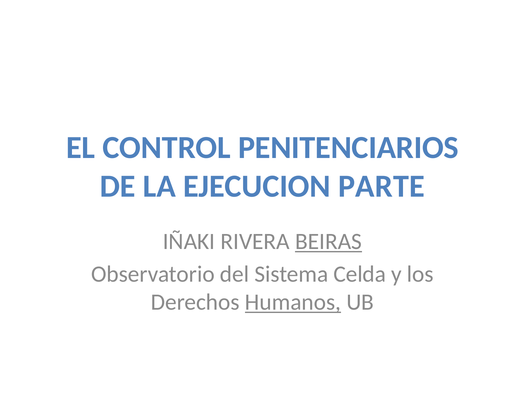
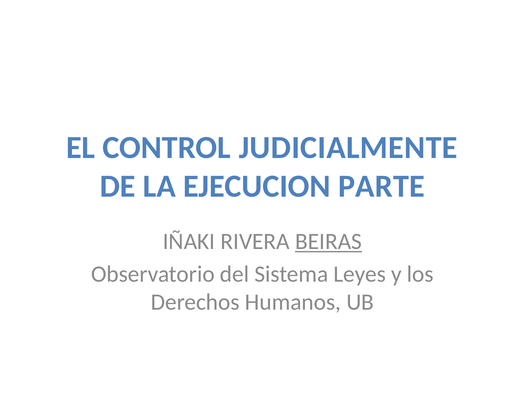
PENITENCIARIOS: PENITENCIARIOS -> JUDICIALMENTE (348, 148)
Celda: Celda -> Leyes (360, 274)
Humanos underline: present -> none (293, 302)
